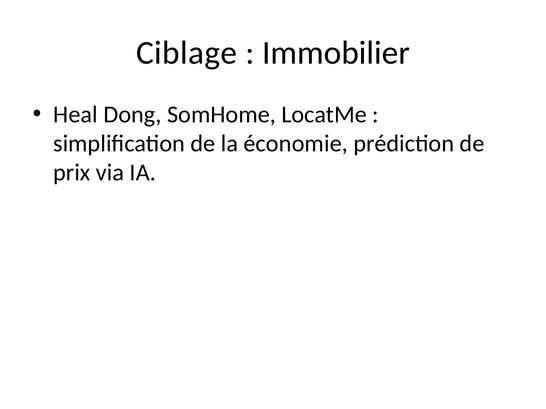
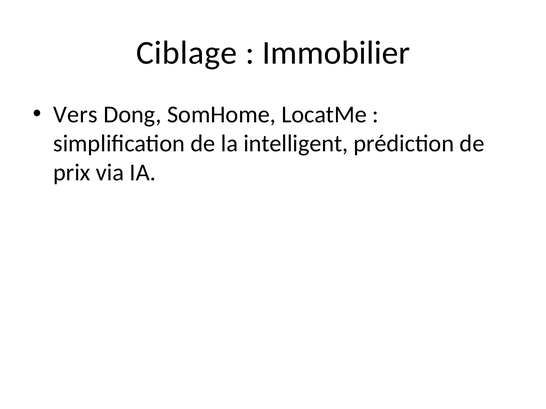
Heal: Heal -> Vers (75, 115)
économie: économie -> intelligent (296, 144)
